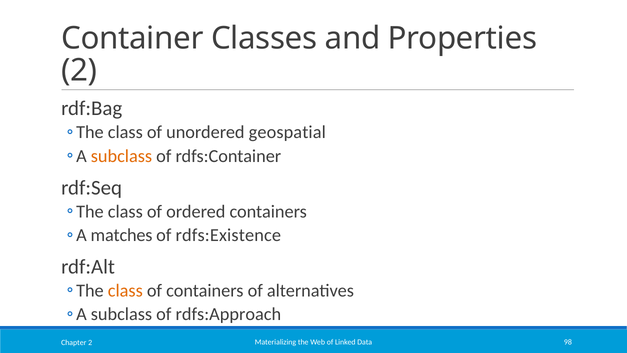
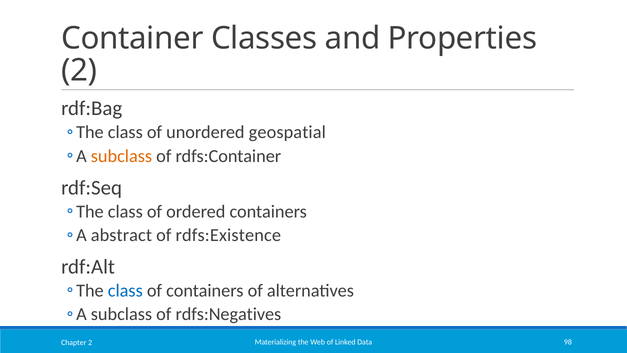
matches: matches -> abstract (121, 235)
class colour: orange -> blue (125, 290)
rdfs:Approach: rdfs:Approach -> rdfs:Negatives (228, 314)
